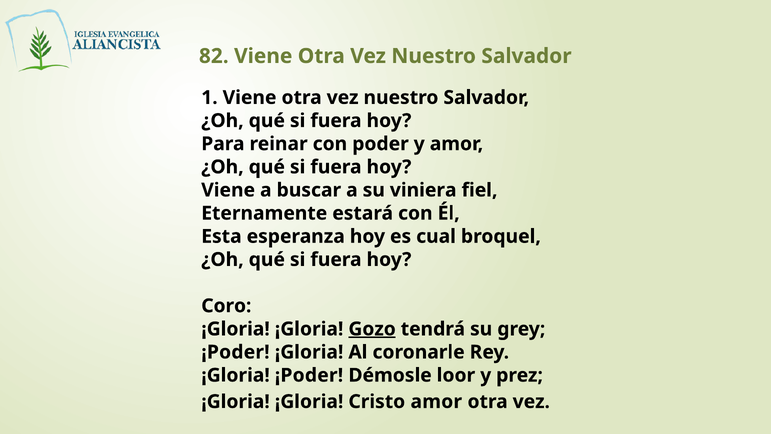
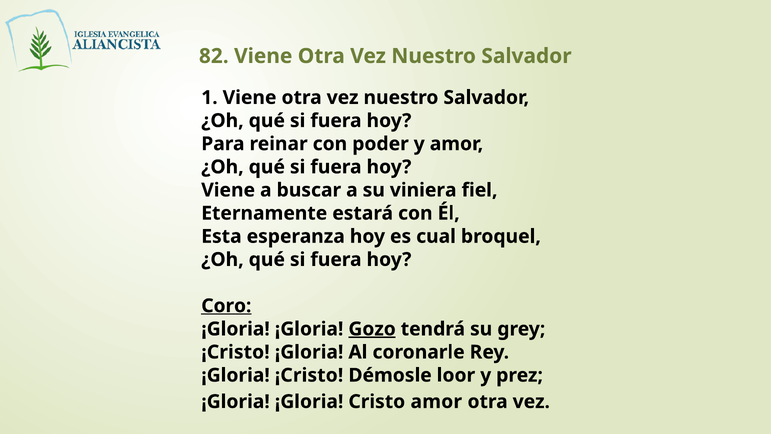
Coro underline: none -> present (226, 306)
¡Poder: ¡Poder -> ¡Cristo (235, 352)
¡Gloria ¡Poder: ¡Poder -> ¡Cristo (309, 375)
